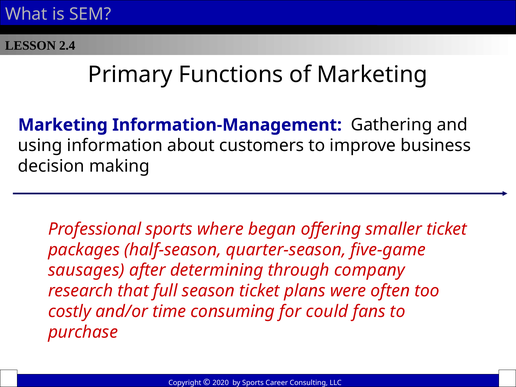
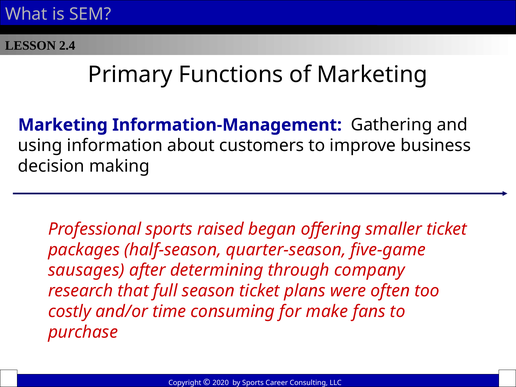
where: where -> raised (220, 229)
could: could -> make (327, 312)
